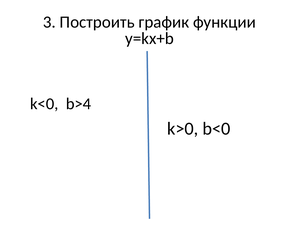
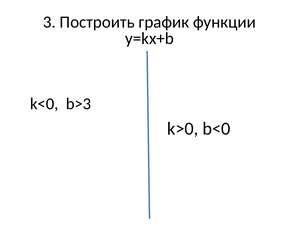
b>4: b>4 -> b>3 (79, 103)
